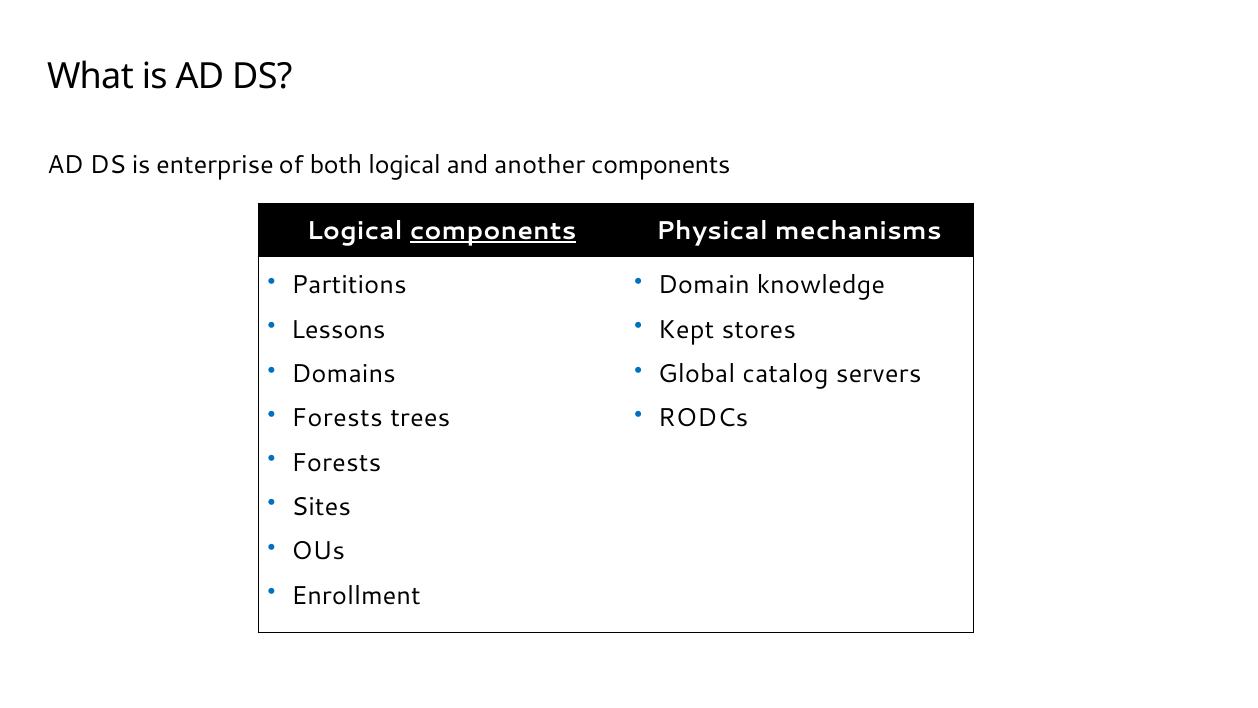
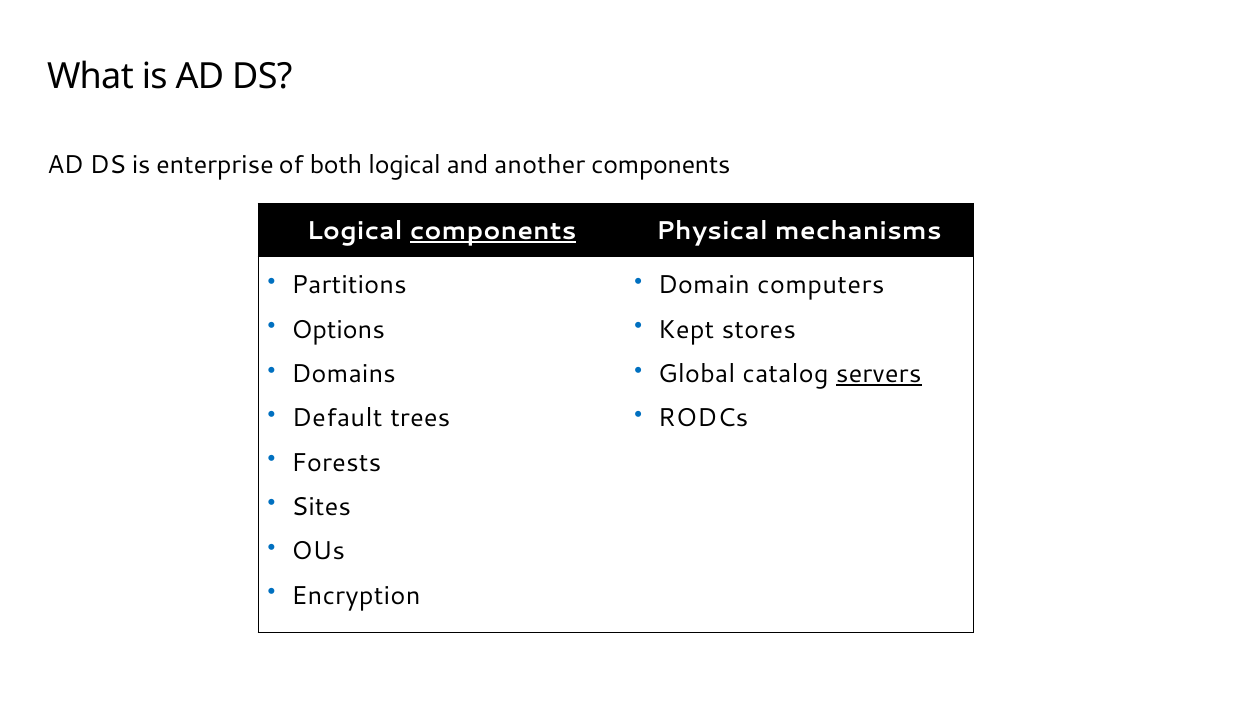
knowledge: knowledge -> computers (821, 285)
Lessons: Lessons -> Options (338, 329)
servers underline: none -> present (879, 374)
Forests: Forests -> Default (337, 418)
Enrollment: Enrollment -> Encryption (356, 595)
